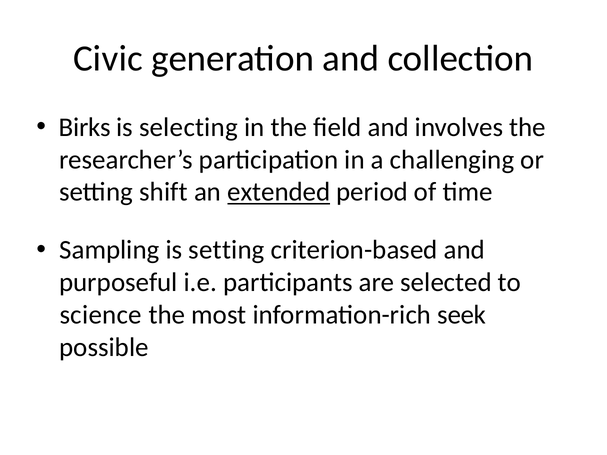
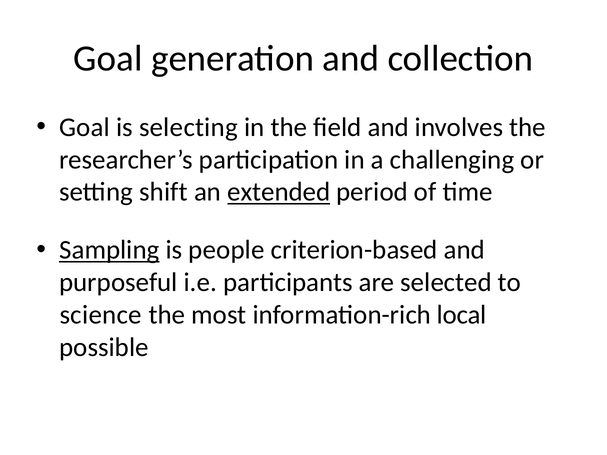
Civic: Civic -> Goal (108, 59)
Birks: Birks -> Goal (85, 127)
Sampling underline: none -> present (109, 250)
is setting: setting -> people (227, 250)
seek: seek -> local (462, 315)
